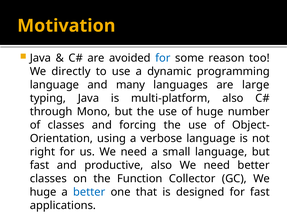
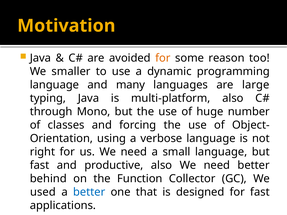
for colour: blue -> orange (163, 58)
directly: directly -> smaller (71, 72)
classes: classes -> behind (48, 179)
huge: huge -> used (43, 192)
